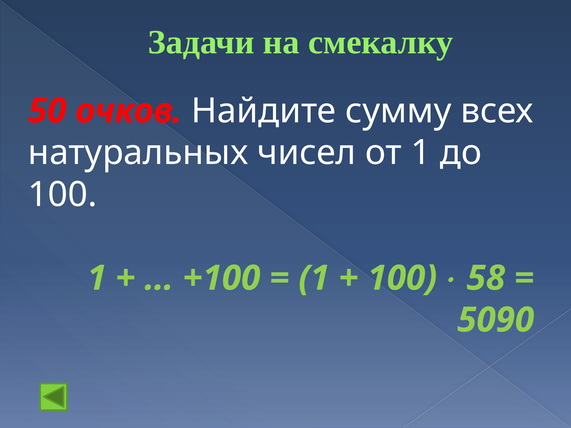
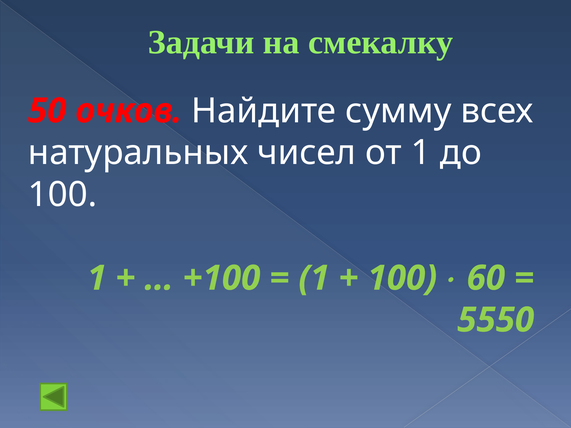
58: 58 -> 60 (486, 278)
5090: 5090 -> 5550 (496, 320)
